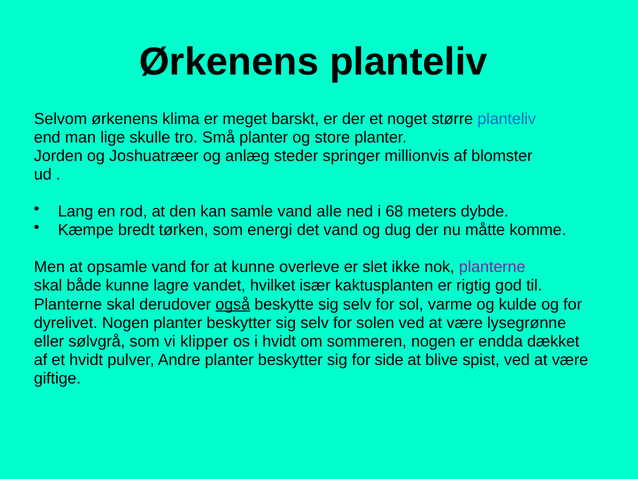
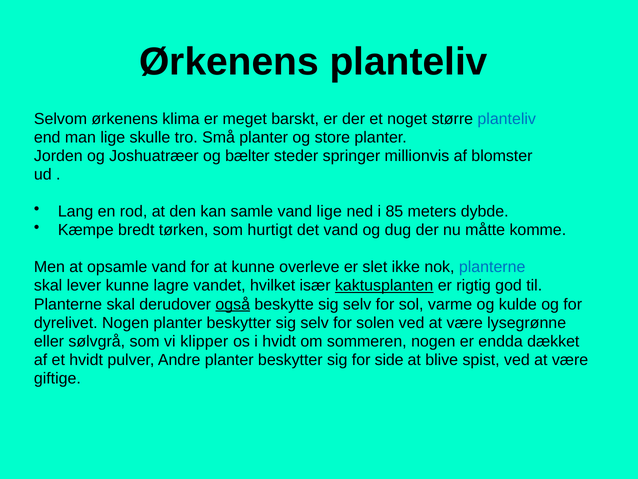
anlæg: anlæg -> bælter (247, 156)
vand alle: alle -> lige (329, 211)
68: 68 -> 85 (394, 211)
energi: energi -> hurtigt (270, 230)
planterne colour: purple -> blue (492, 267)
både: både -> lever (84, 285)
kaktusplanten underline: none -> present (384, 285)
